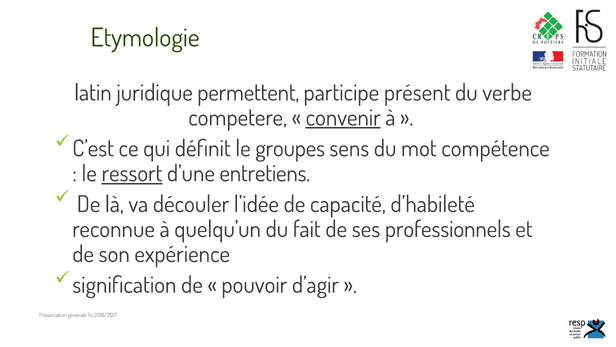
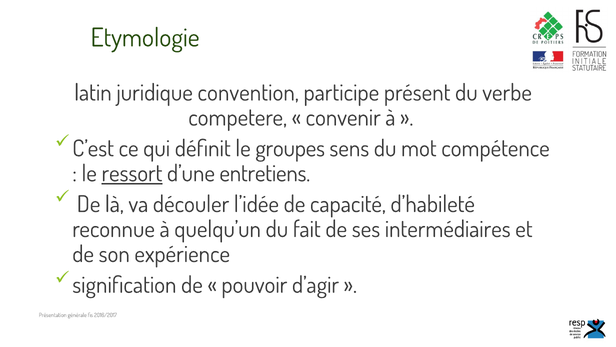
permettent: permettent -> convention (248, 93)
convenir underline: present -> none (343, 118)
professionnels: professionnels -> intermédiaires (448, 229)
